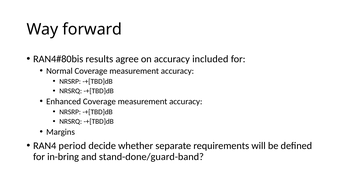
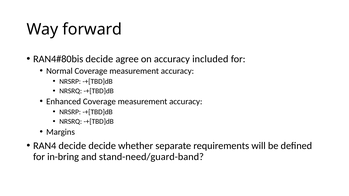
results: results -> decide (99, 59)
RAN4 period: period -> decide (72, 146)
stand-done/guard-band: stand-done/guard-band -> stand-need/guard-band (151, 157)
